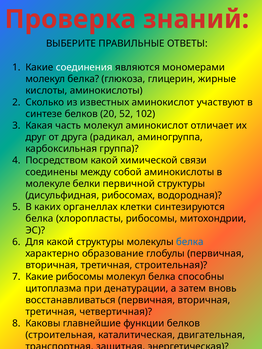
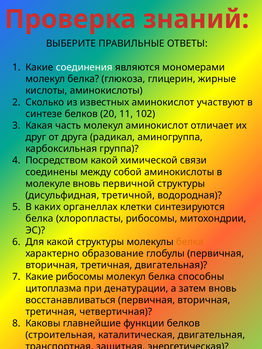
52: 52 -> 11 (126, 114)
молекуле белки: белки -> вновь (87, 184)
рибосомах: рибосомах -> третичной (128, 195)
белка colour: blue -> orange (190, 242)
третичная строительная: строительная -> двигательная (171, 265)
